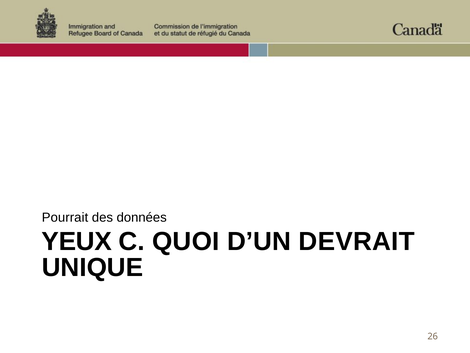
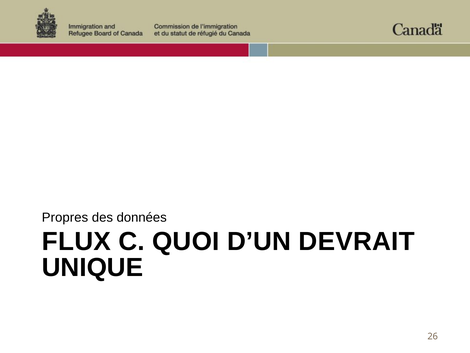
Pourrait: Pourrait -> Propres (65, 217)
YEUX: YEUX -> FLUX (76, 241)
